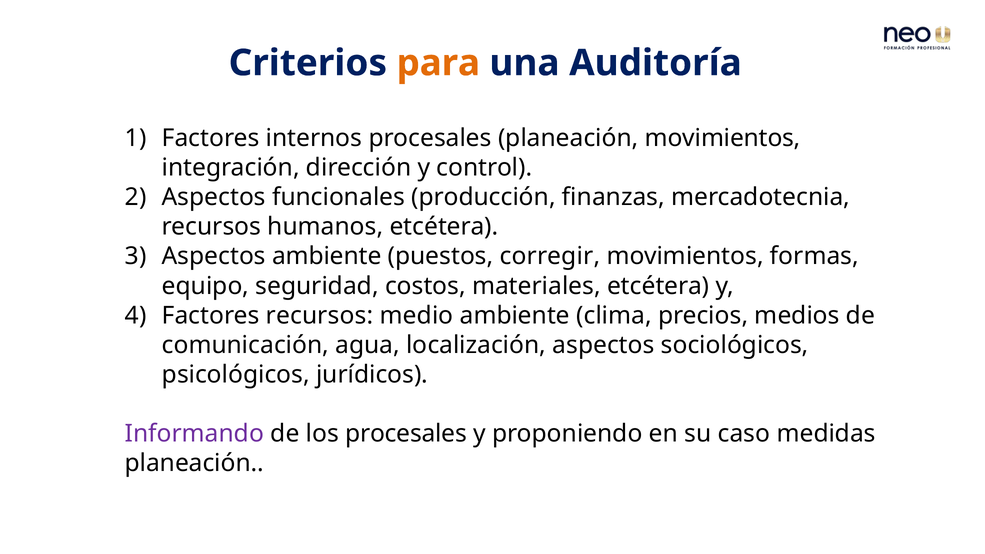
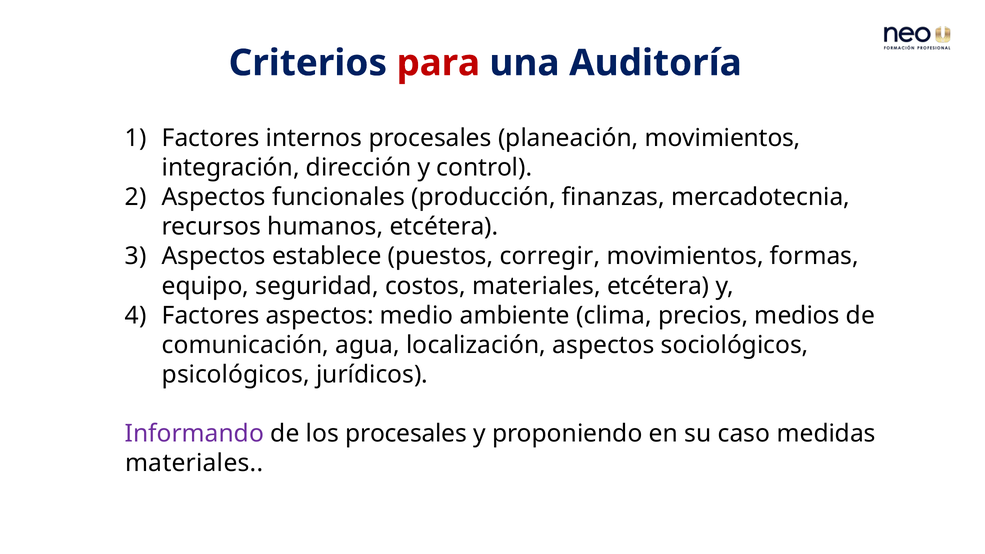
para colour: orange -> red (438, 63)
Aspectos ambiente: ambiente -> establece (327, 256)
Factores recursos: recursos -> aspectos (320, 315)
planeación: planeación -> materiales (194, 463)
